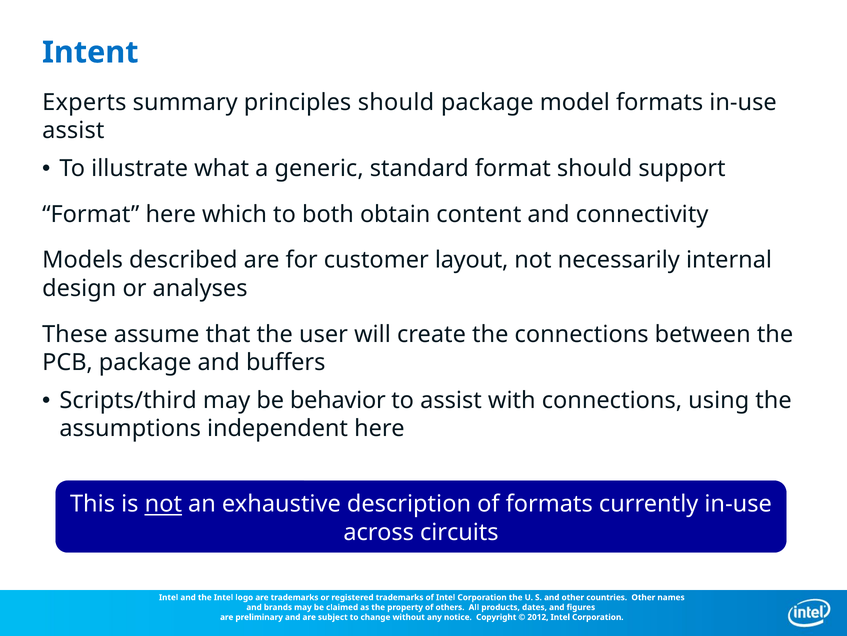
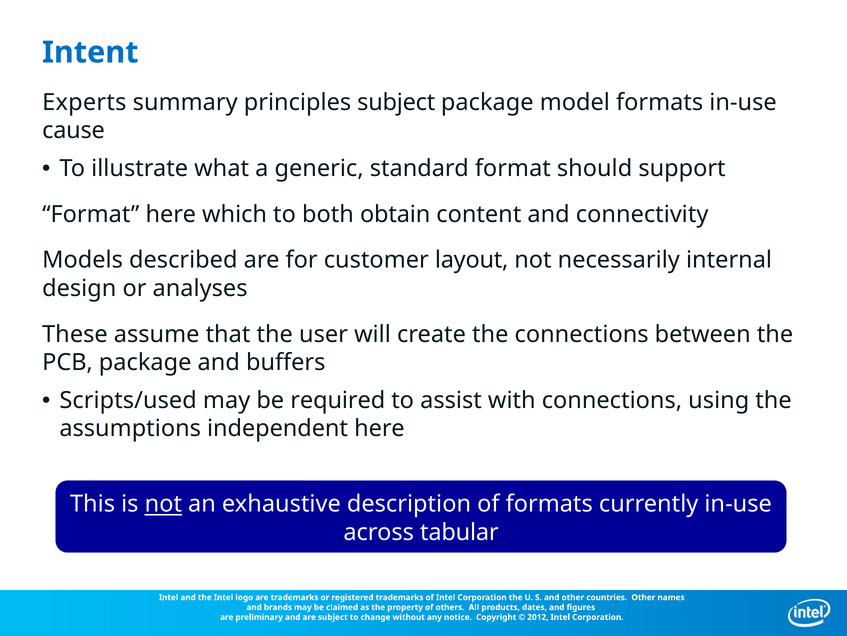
principles should: should -> subject (396, 102)
assist: assist -> cause (74, 130)
Scripts/third: Scripts/third -> Scripts/used (128, 400)
behavior: behavior -> required (338, 400)
circuits: circuits -> tabular (459, 532)
